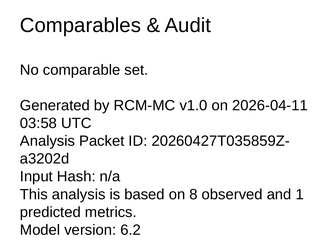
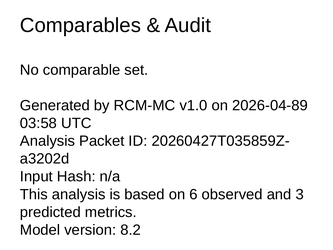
2026-04-11: 2026-04-11 -> 2026-04-89 (270, 105)
8: 8 -> 6 (194, 194)
1: 1 -> 3 (300, 194)
6.2: 6.2 -> 8.2 (131, 230)
